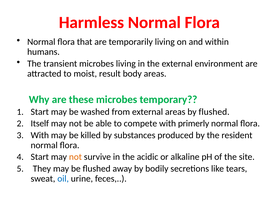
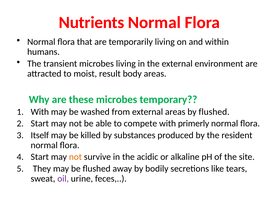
Harmless: Harmless -> Nutrients (92, 23)
Start: Start -> With (40, 112)
Itself: Itself -> Start (40, 124)
With: With -> Itself (40, 135)
oil colour: blue -> purple (63, 179)
